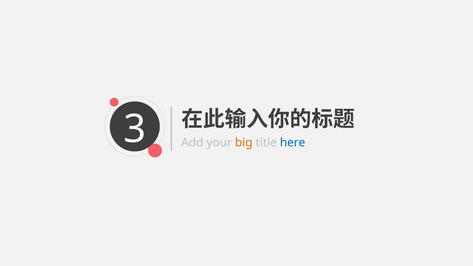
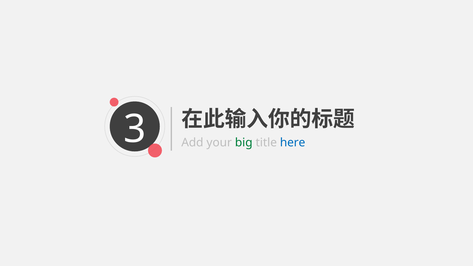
big colour: orange -> green (244, 143)
